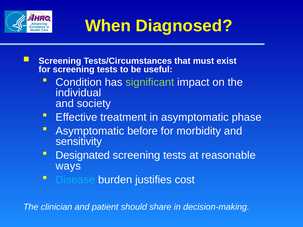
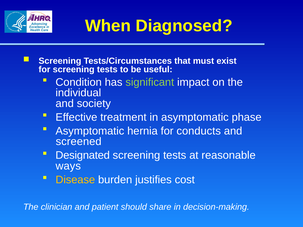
before: before -> hernia (142, 131)
morbidity: morbidity -> conducts (199, 131)
sensitivity: sensitivity -> screened (79, 142)
Disease colour: light blue -> yellow (75, 180)
